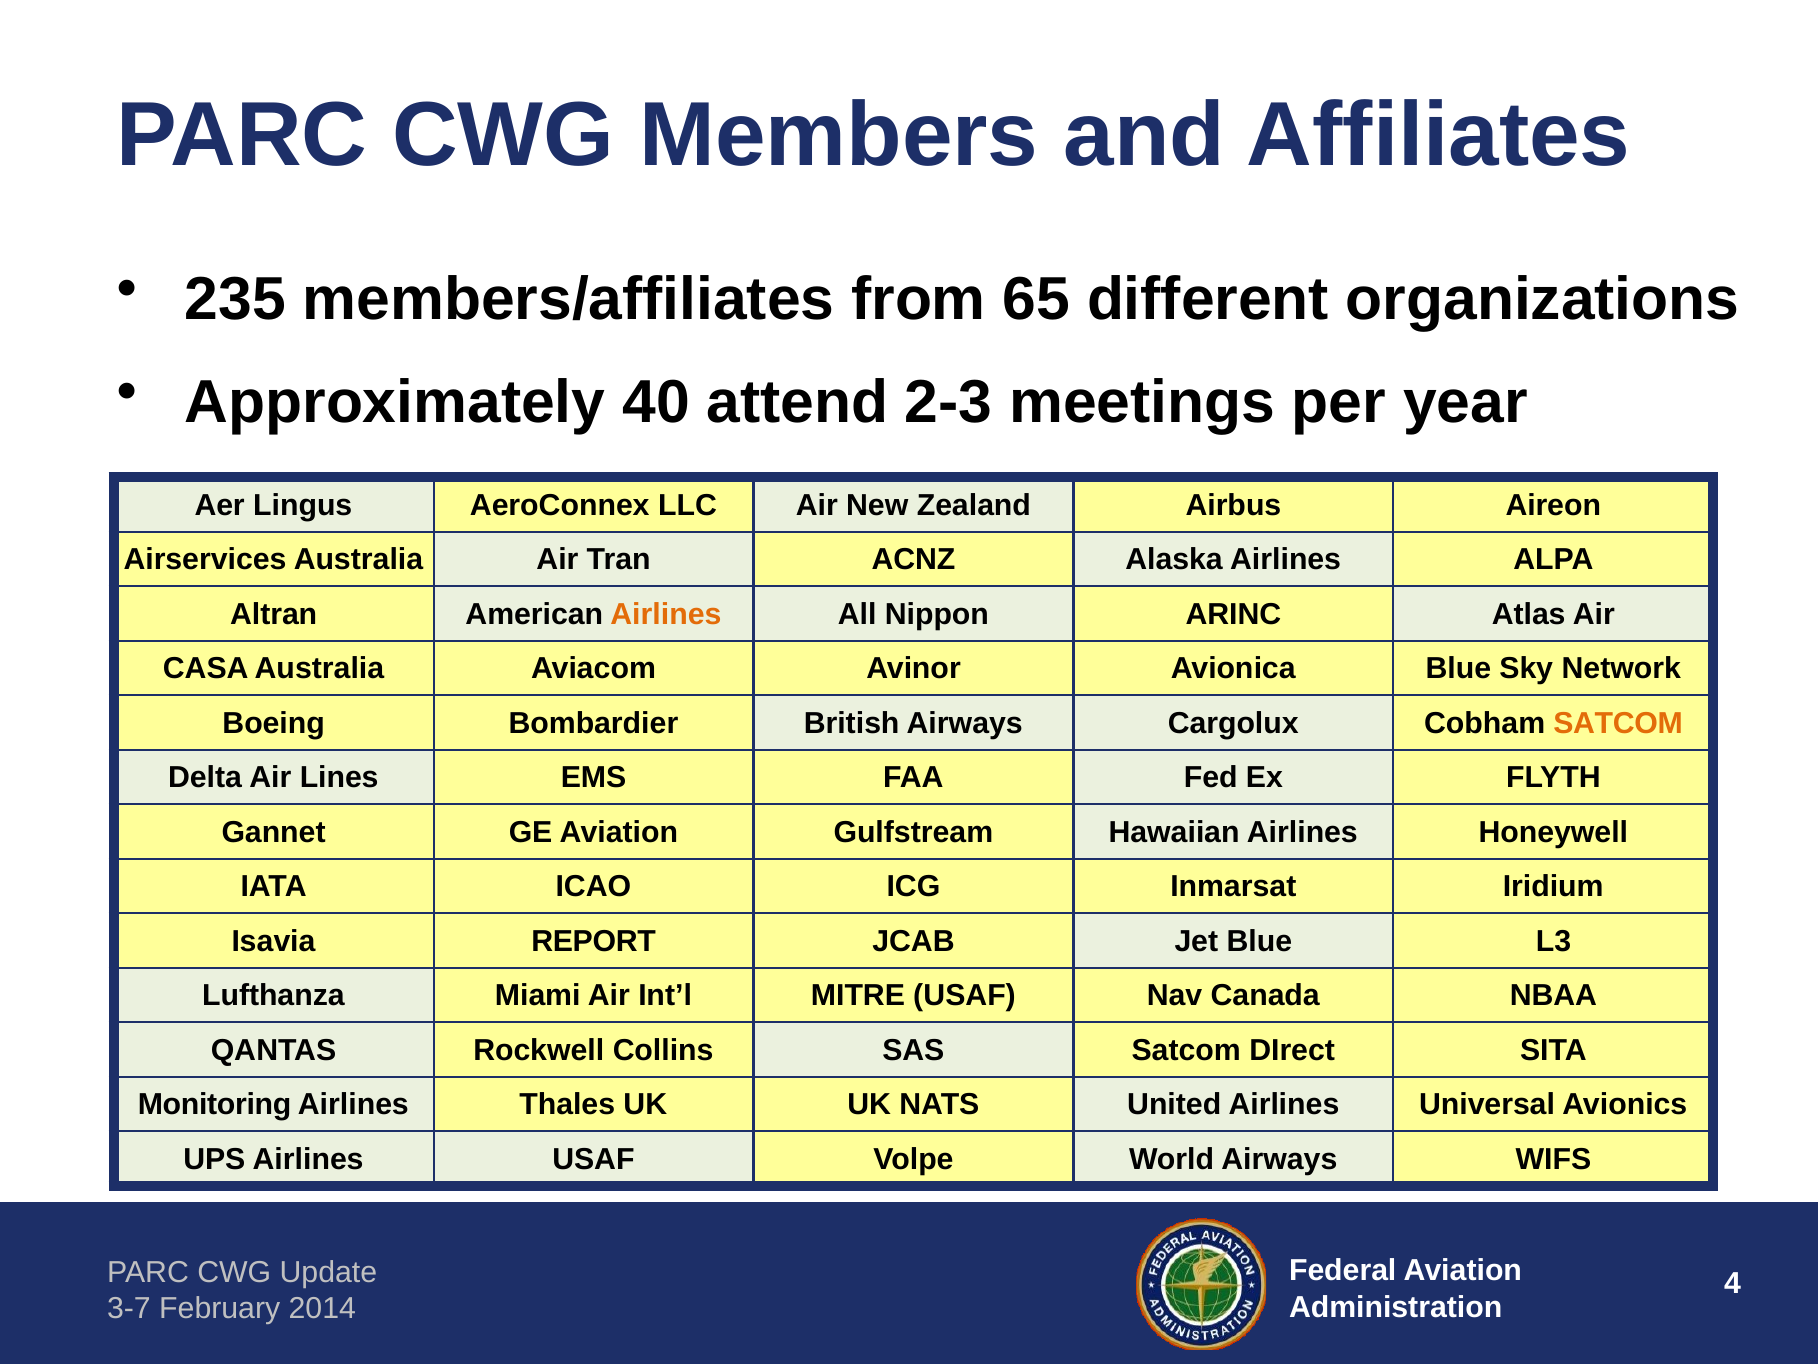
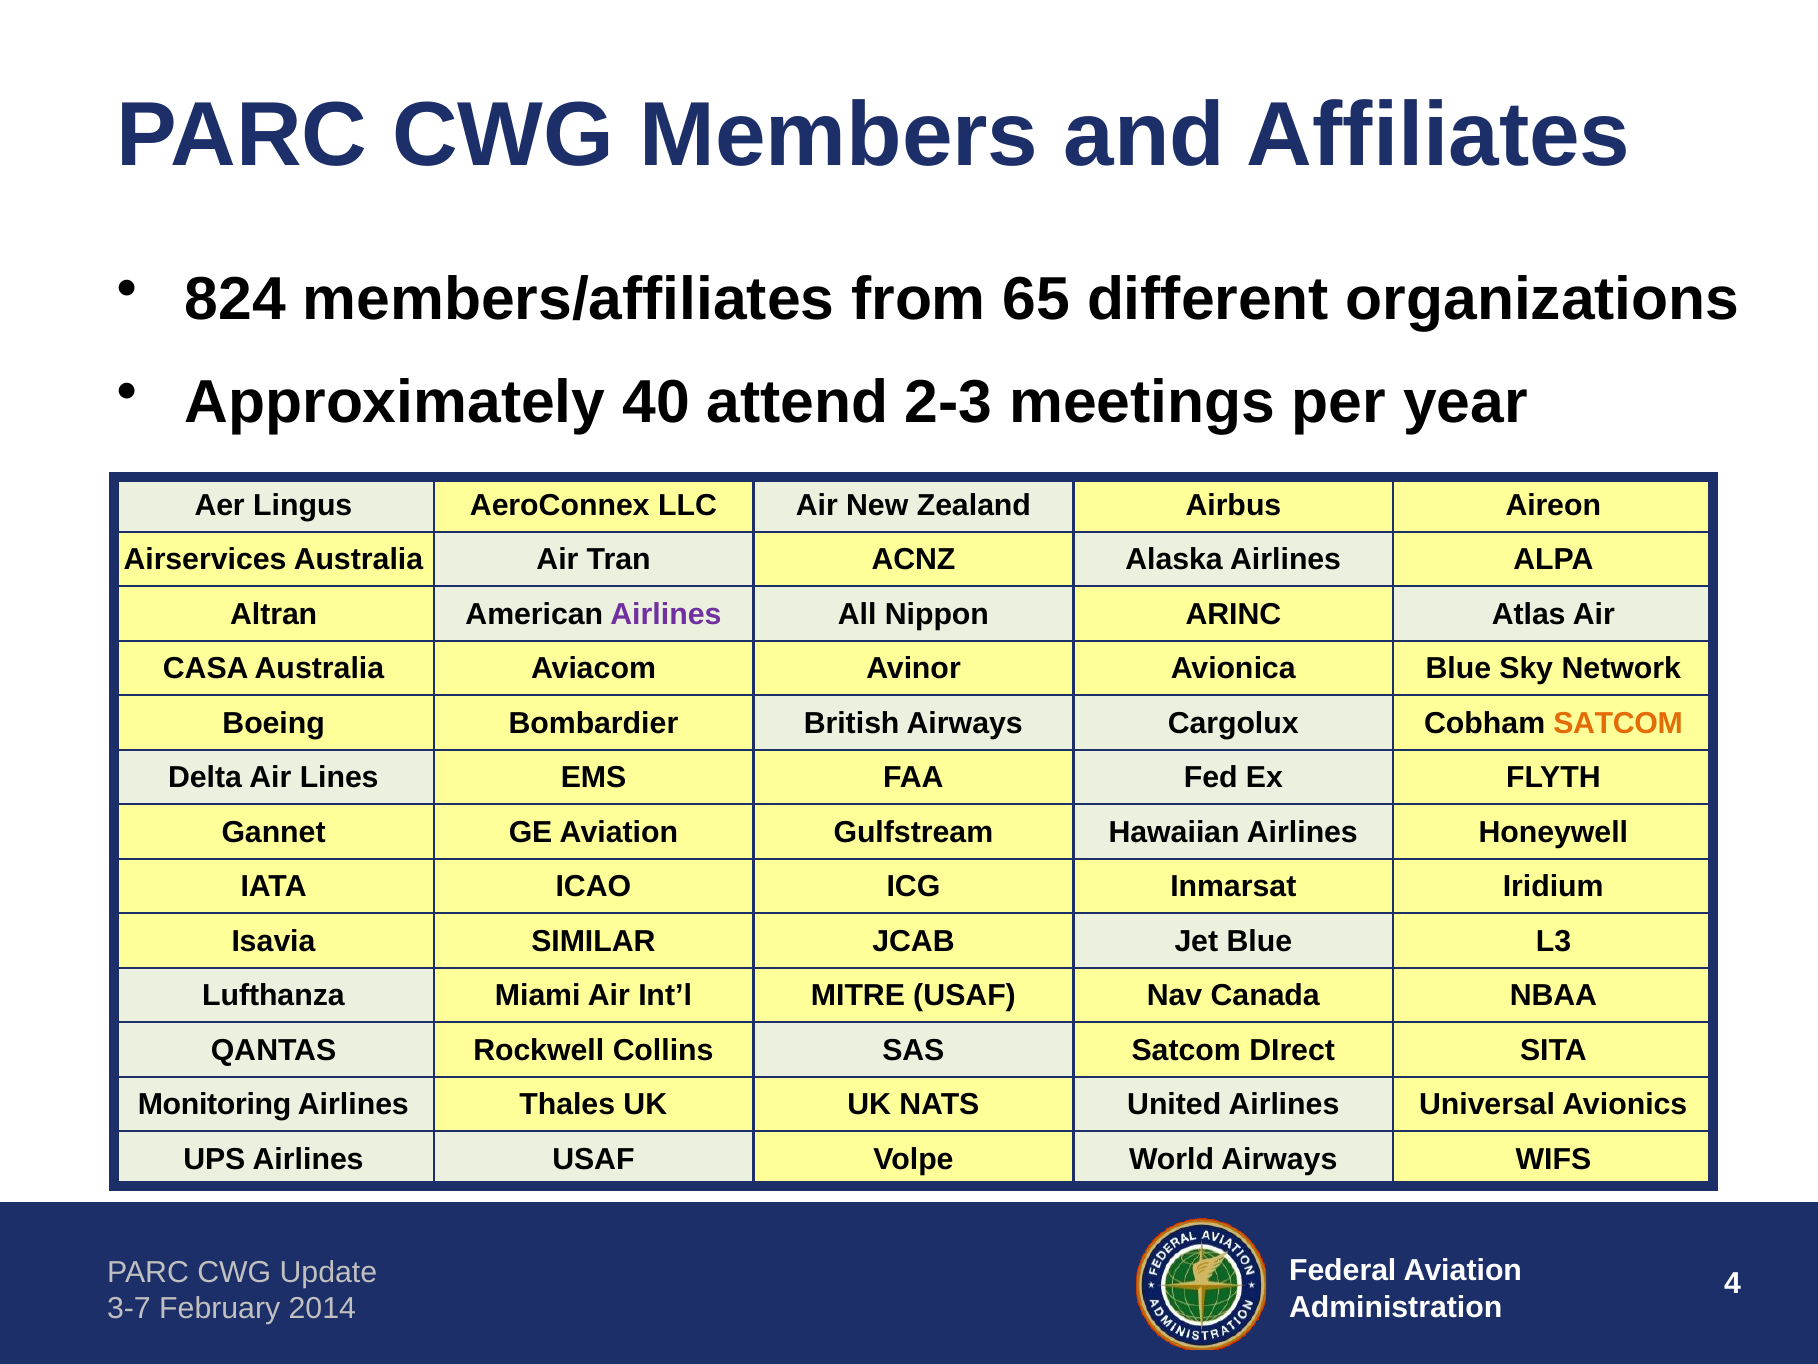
235: 235 -> 824 (235, 300)
Airlines colour: orange -> purple (666, 614)
REPORT: REPORT -> SIMILAR (593, 941)
